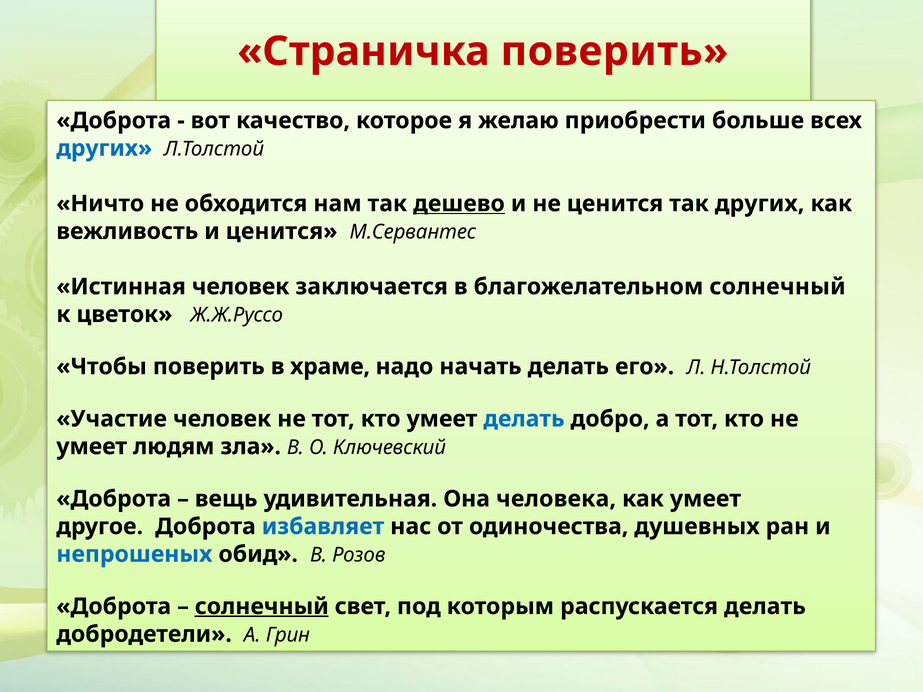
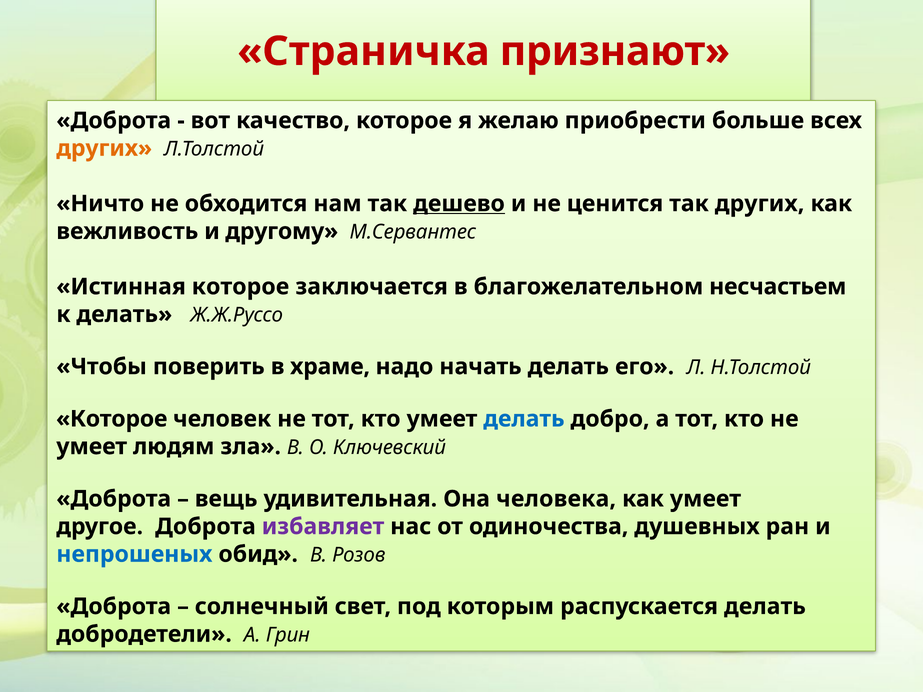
Страничка поверить: поверить -> признают (615, 51)
других colour: blue -> orange (104, 148)
и ценится: ценится -> другому (282, 231)
Истинная человек: человек -> которое (241, 287)
благожелательном солнечный: солнечный -> несчастьем (778, 287)
к цветок: цветок -> делать (124, 314)
Участие: Участие -> Которое (112, 419)
избавляет colour: blue -> purple (323, 527)
солнечный underline: present -> none (262, 607)
